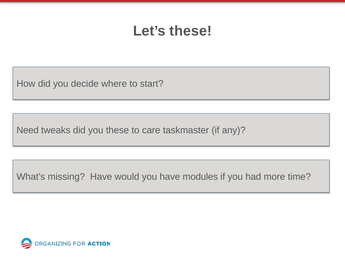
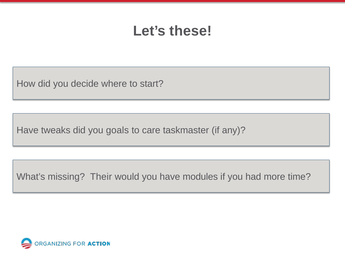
Need: Need -> Have (28, 130)
you these: these -> goals (117, 130)
missing Have: Have -> Their (101, 177)
